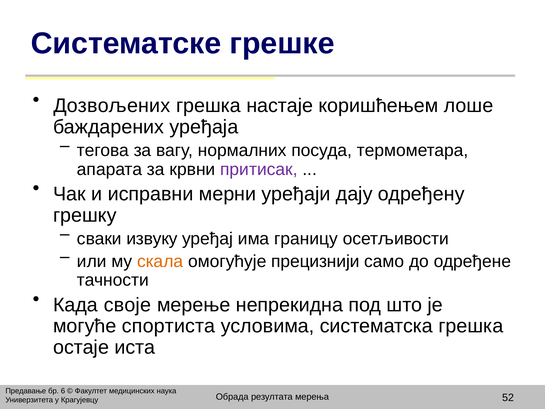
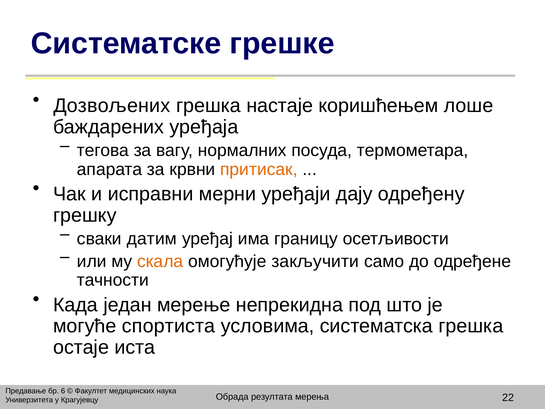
притисак colour: purple -> orange (259, 169)
извуку: извуку -> датим (152, 239)
прецизнији: прецизнији -> закључити (315, 261)
своје: своје -> један (128, 305)
52: 52 -> 22 (508, 398)
